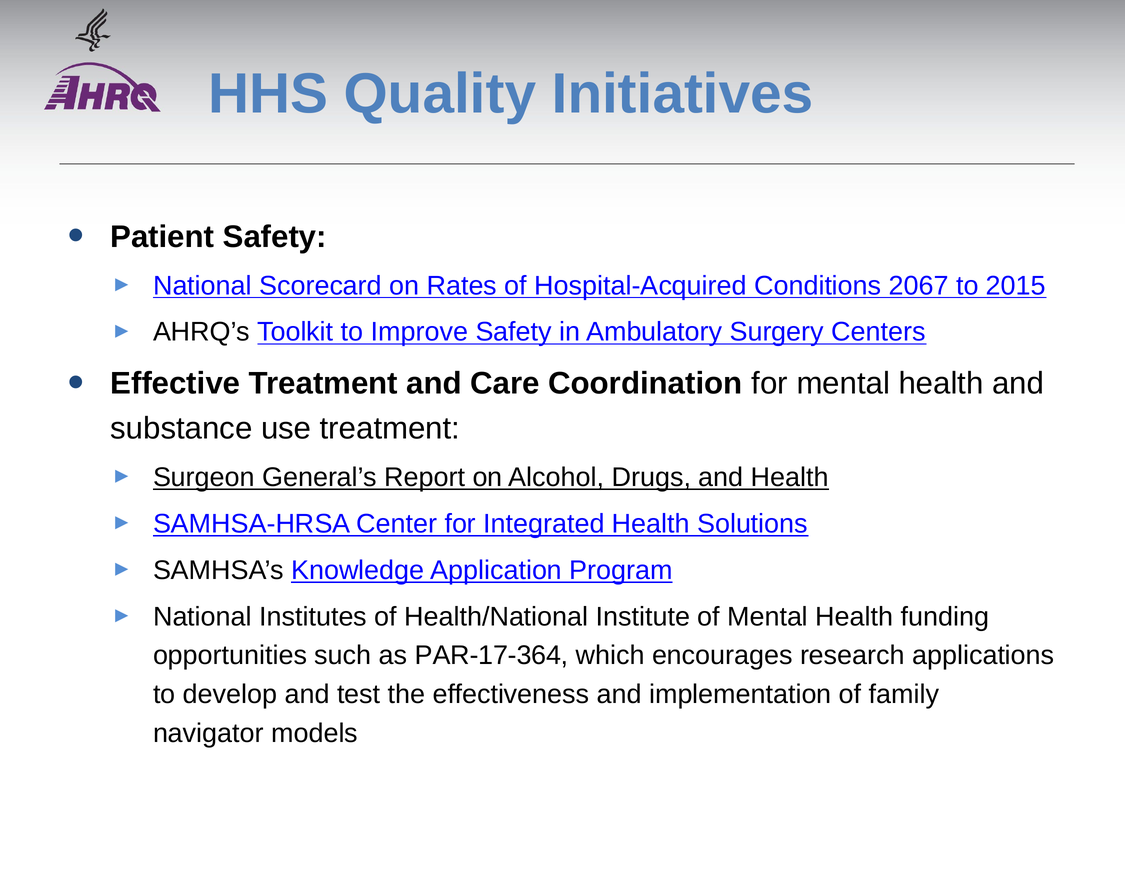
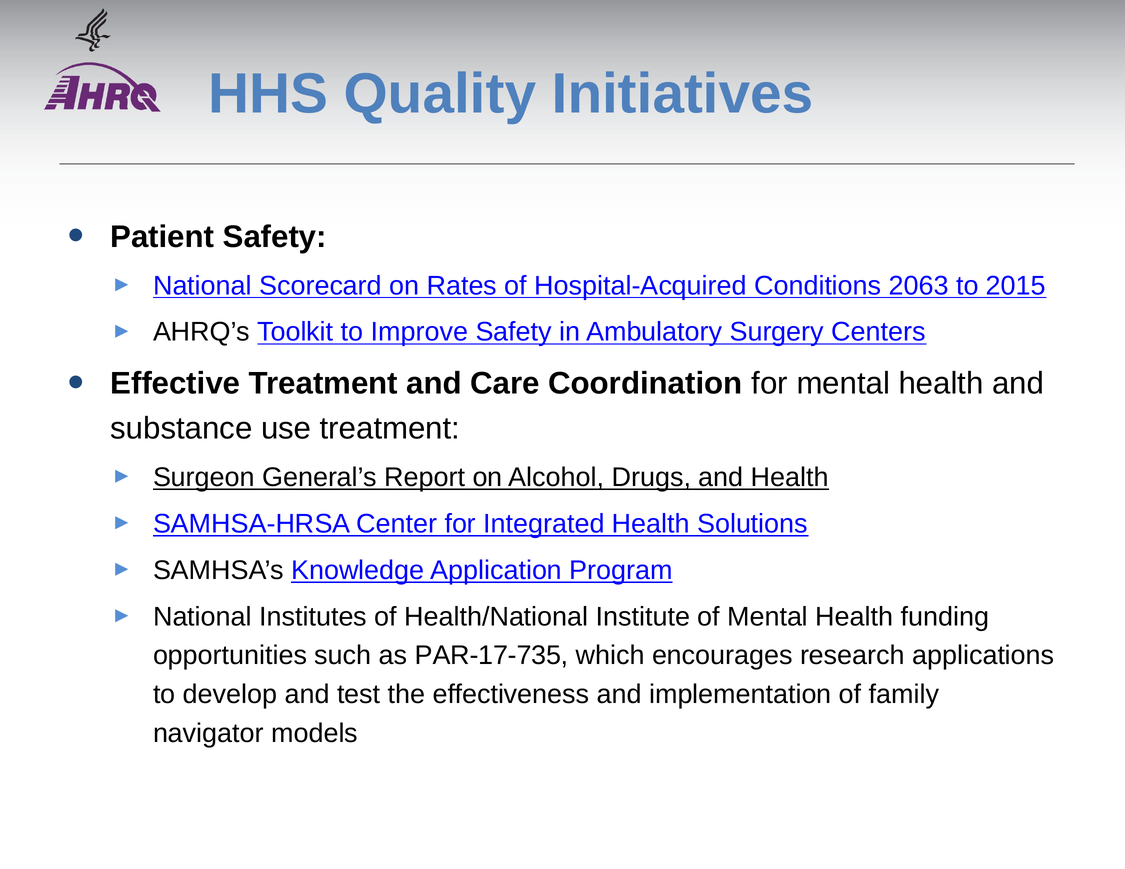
2067: 2067 -> 2063 (919, 286)
PAR-17-364: PAR-17-364 -> PAR-17-735 (492, 656)
